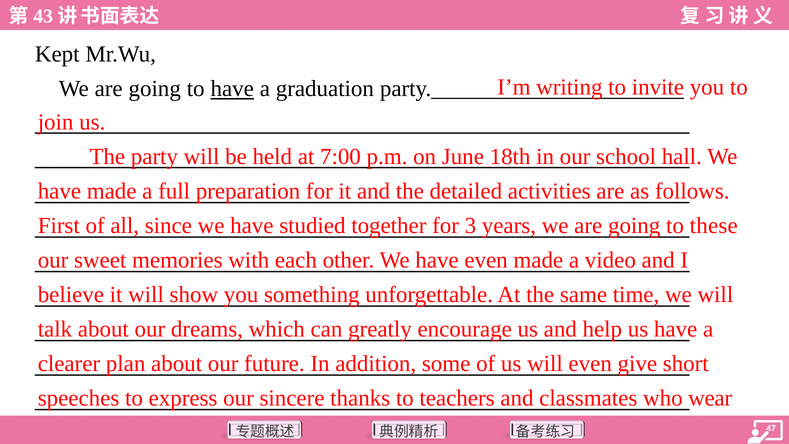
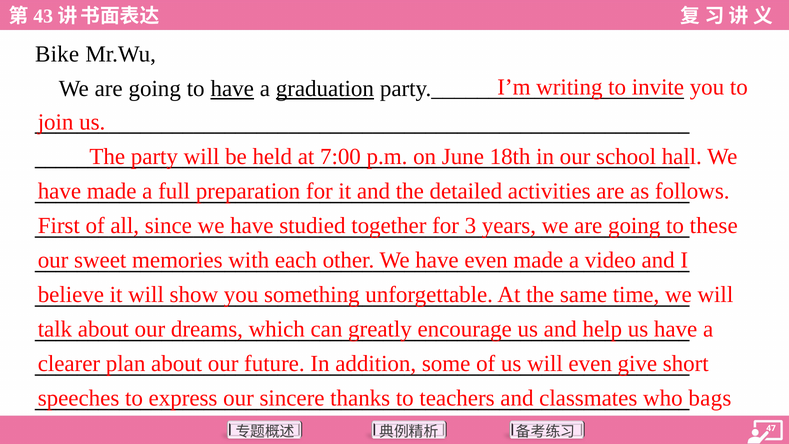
Kept: Kept -> Bike (57, 54)
graduation underline: none -> present (325, 89)
wear: wear -> bags (710, 398)
